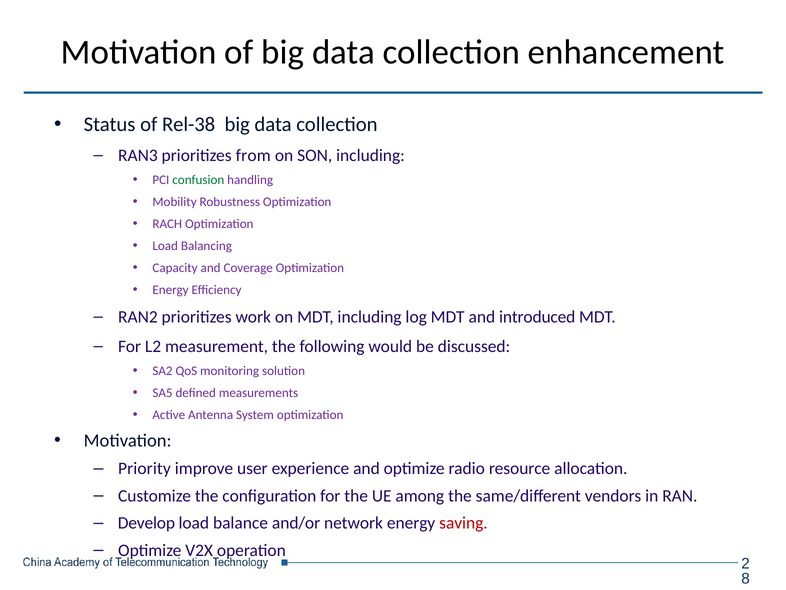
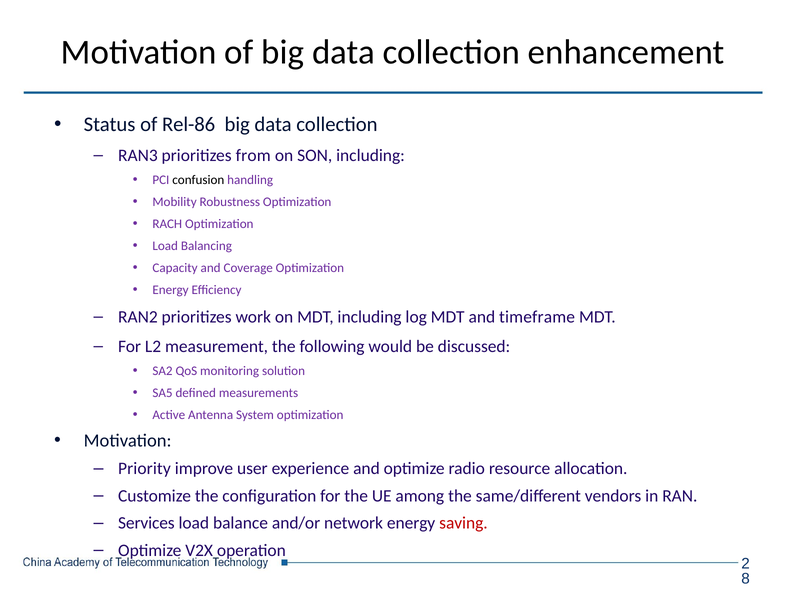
Rel-38: Rel-38 -> Rel-86 (189, 124)
confusion colour: green -> black (198, 180)
introduced: introduced -> timeframe (537, 317)
Develop: Develop -> Services (146, 523)
